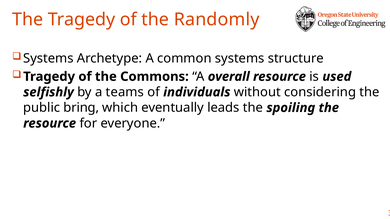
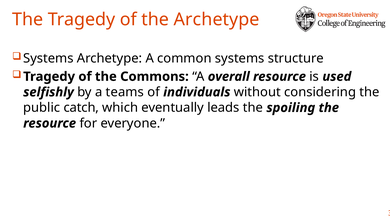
the Randomly: Randomly -> Archetype (217, 20)
bring: bring -> catch (81, 108)
